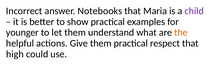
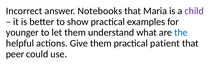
the colour: orange -> blue (181, 32)
respect: respect -> patient (165, 43)
high: high -> peer (15, 54)
